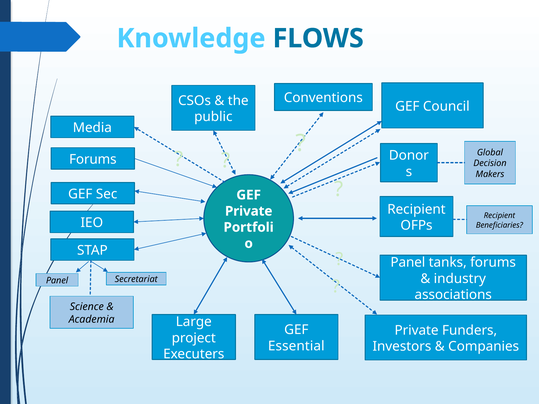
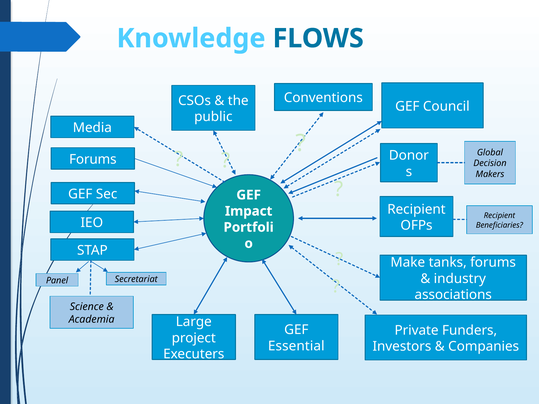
Private: Private -> Impact (249, 211)
Panel: Panel -> Make (408, 263)
